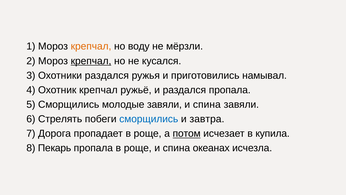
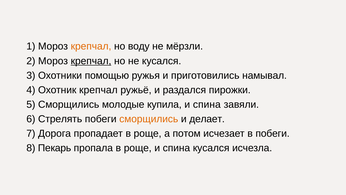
Охотники раздался: раздался -> помощью (107, 75)
раздался пропала: пропала -> пирожки (230, 90)
молодые завяли: завяли -> купила (164, 104)
сморщились colour: blue -> orange (149, 119)
завтра: завтра -> делает (207, 119)
потом underline: present -> none (187, 133)
в купила: купила -> побеги (273, 133)
спина океанах: океанах -> кусался (211, 148)
